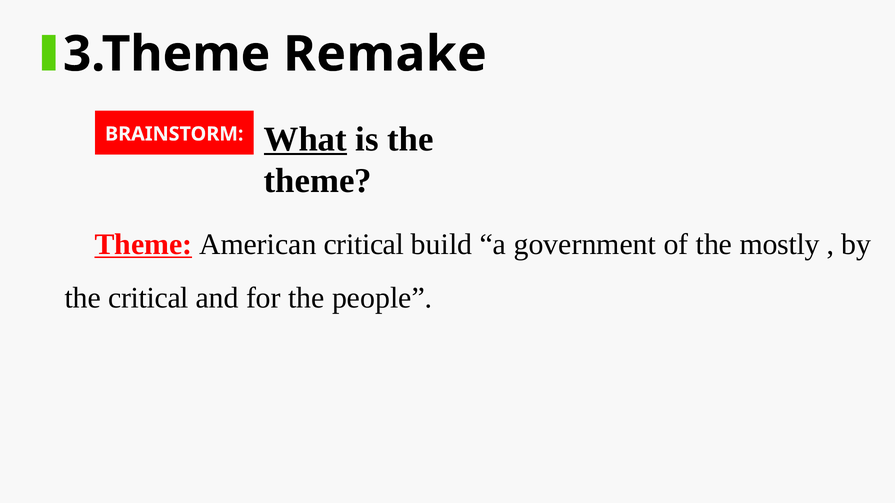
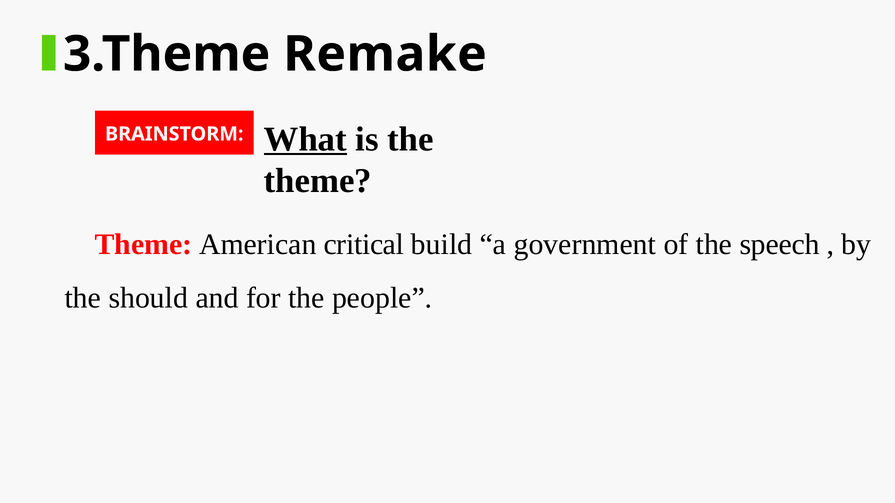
Theme underline: present -> none (143, 245)
mostly: mostly -> speech (780, 245)
the critical: critical -> should (148, 298)
